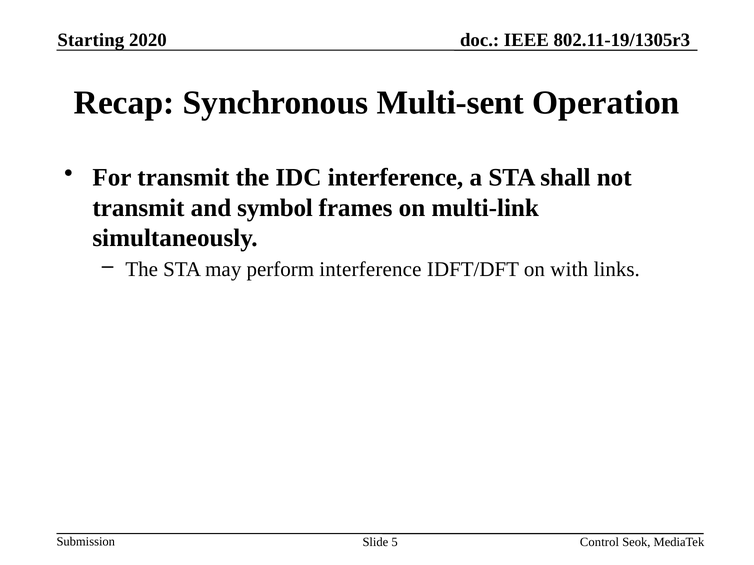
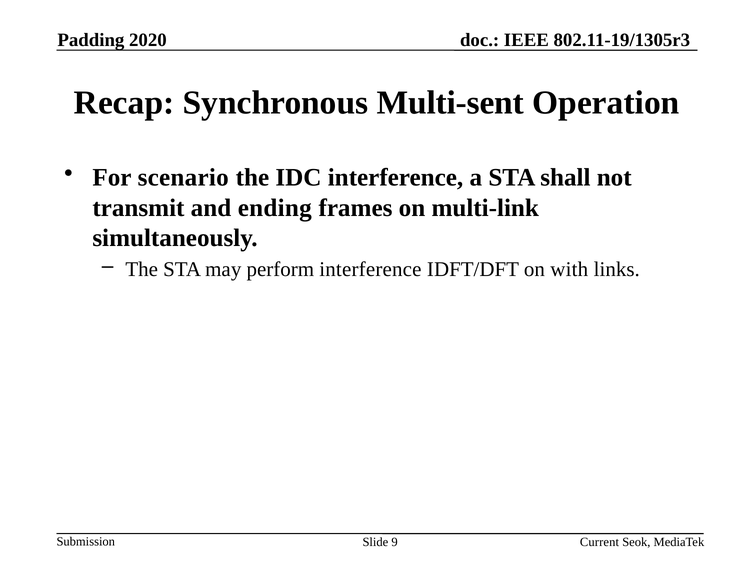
Starting: Starting -> Padding (91, 40)
For transmit: transmit -> scenario (183, 178)
symbol: symbol -> ending (275, 208)
Control: Control -> Current (599, 542)
5: 5 -> 9 (395, 542)
